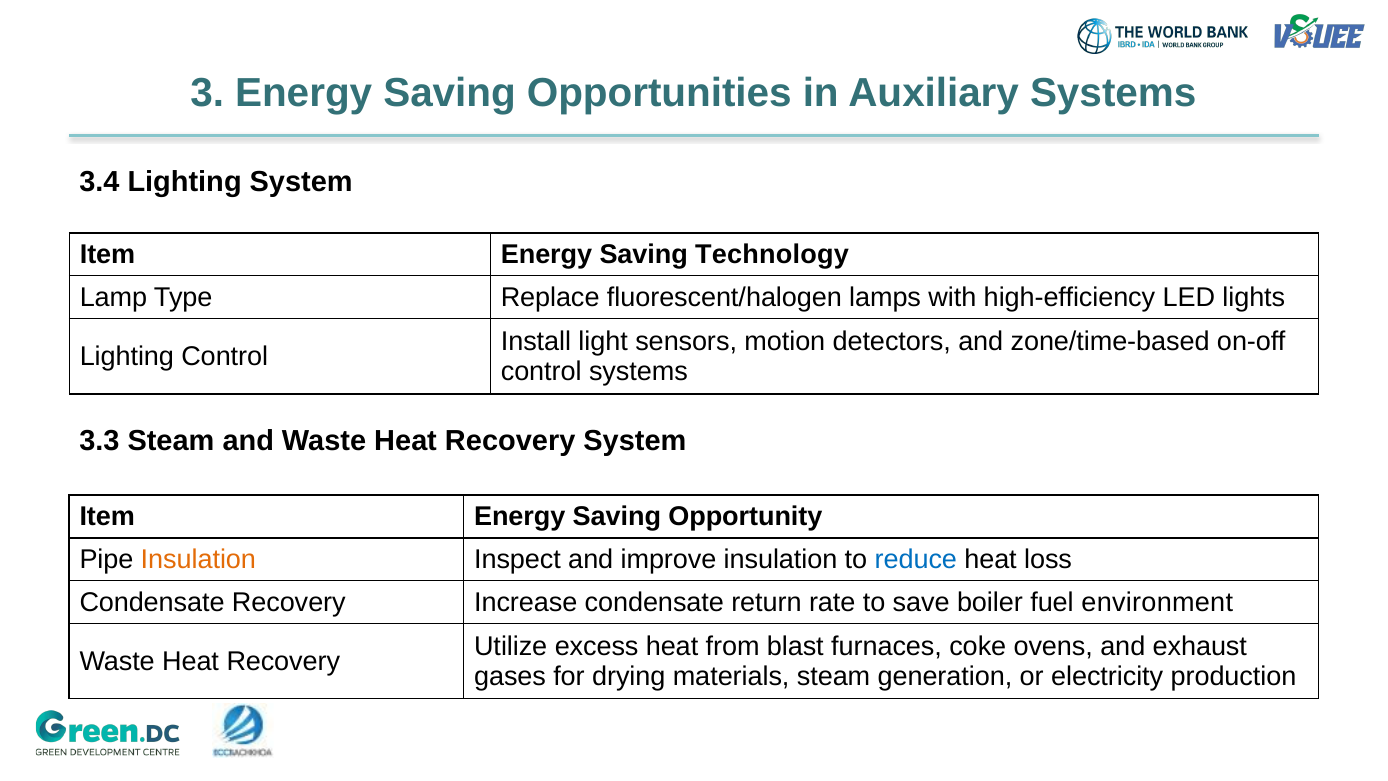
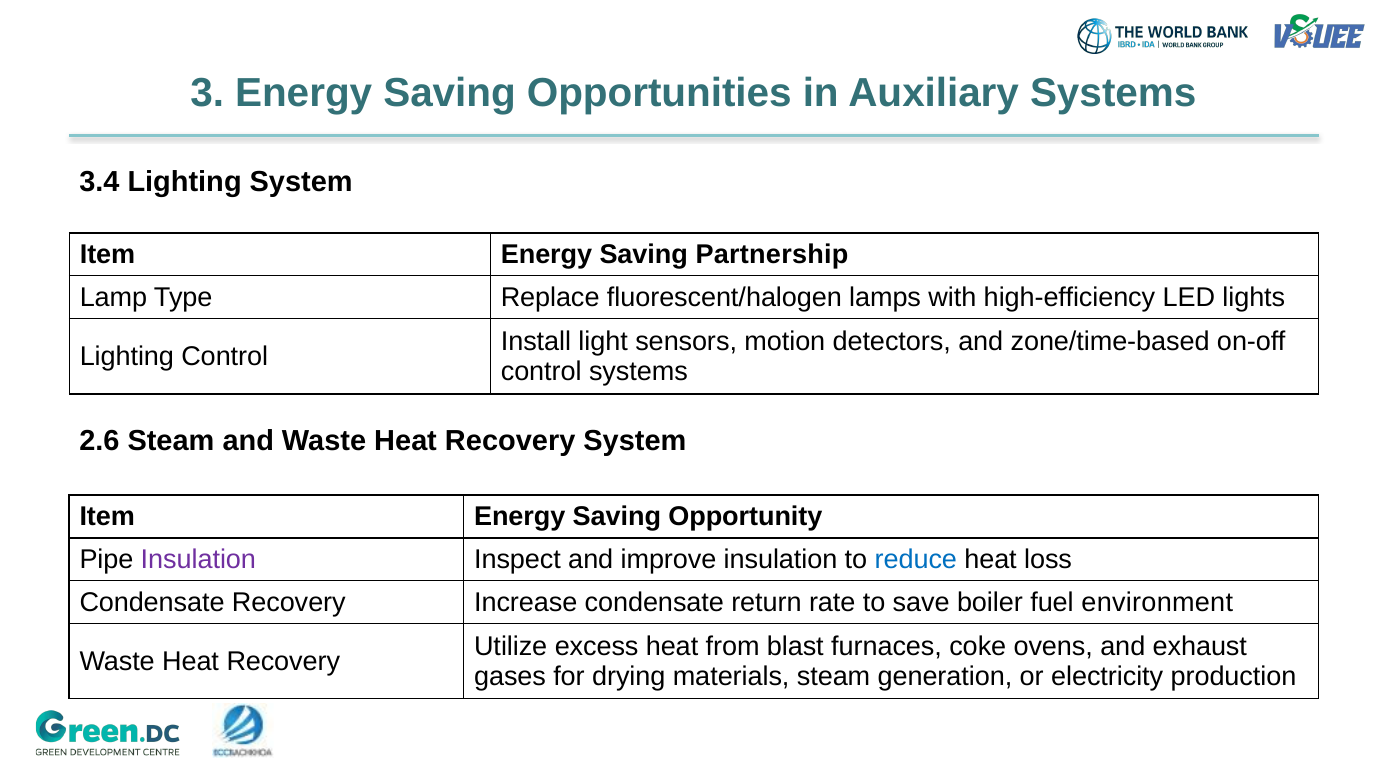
Technology: Technology -> Partnership (772, 255)
3.3: 3.3 -> 2.6 (99, 441)
Insulation colour: orange -> purple (198, 560)
